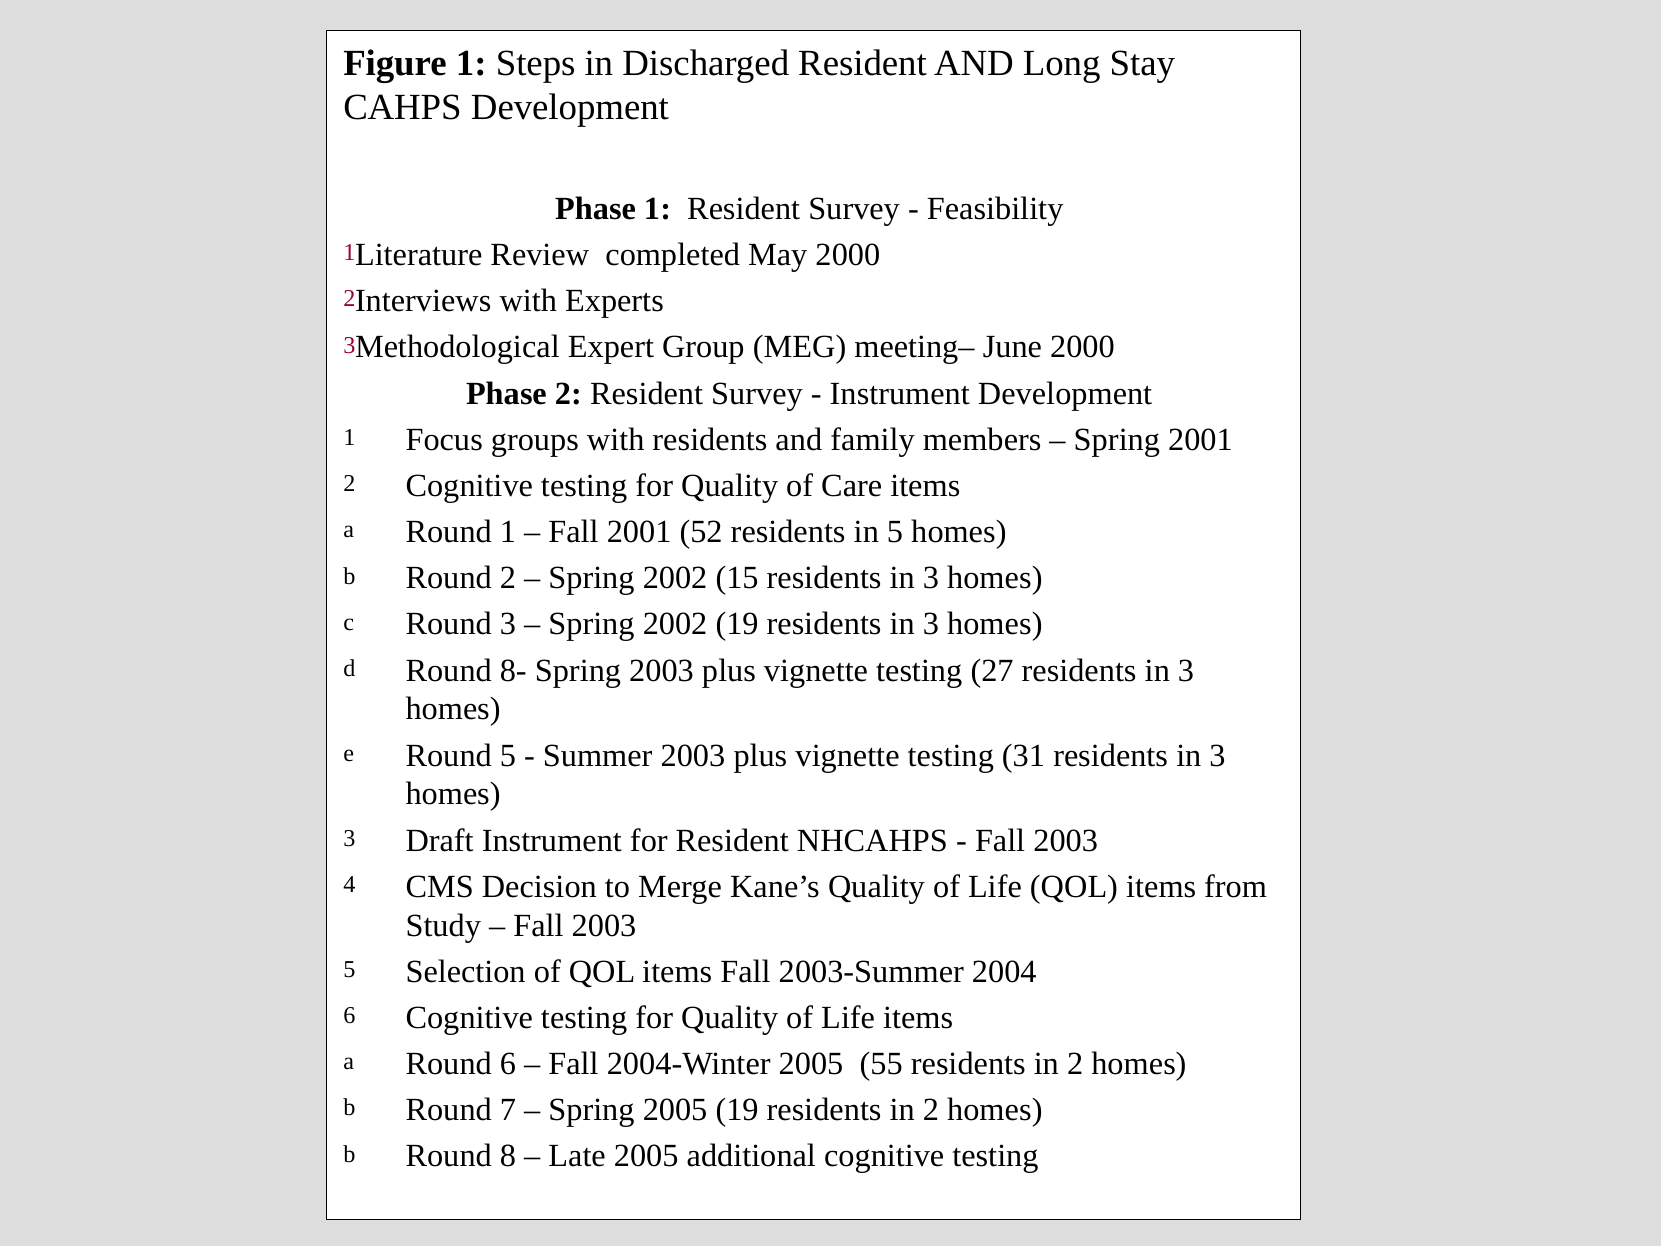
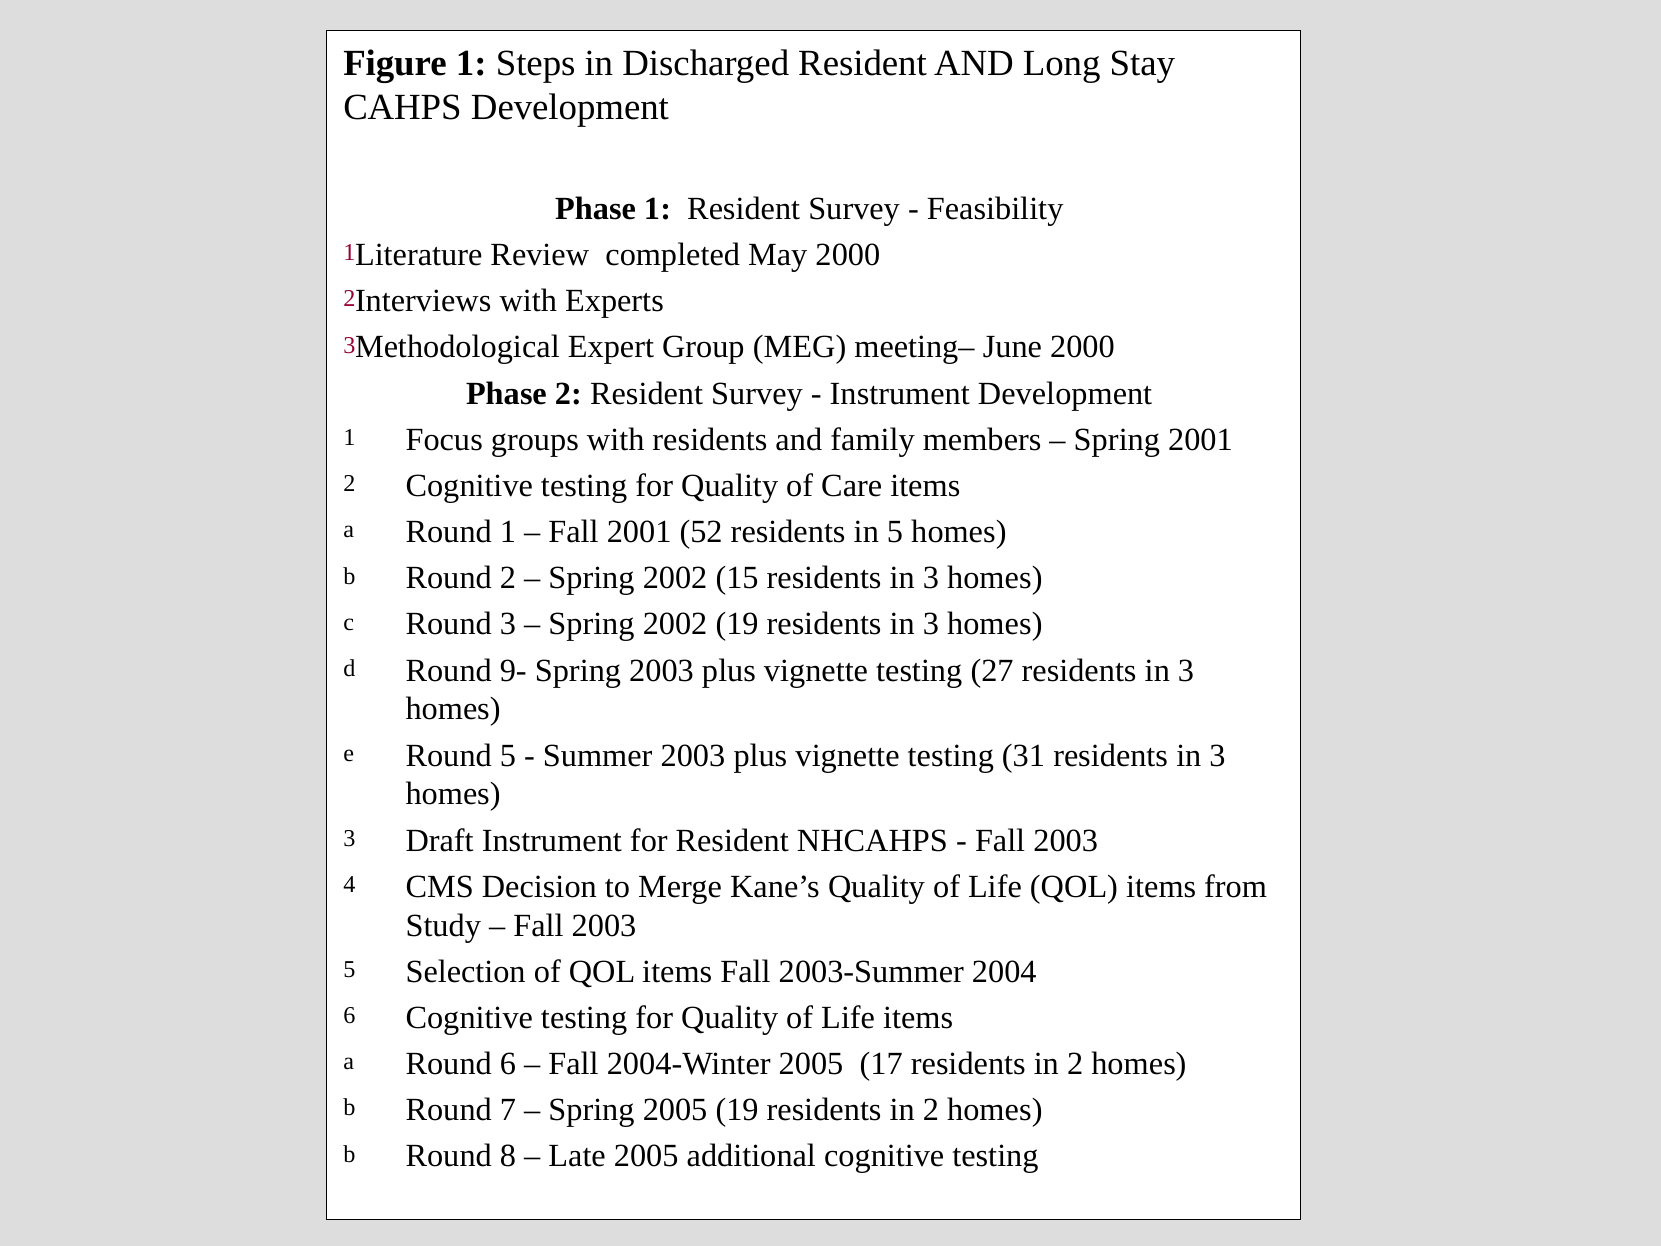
8-: 8- -> 9- (513, 670)
55: 55 -> 17 (881, 1064)
